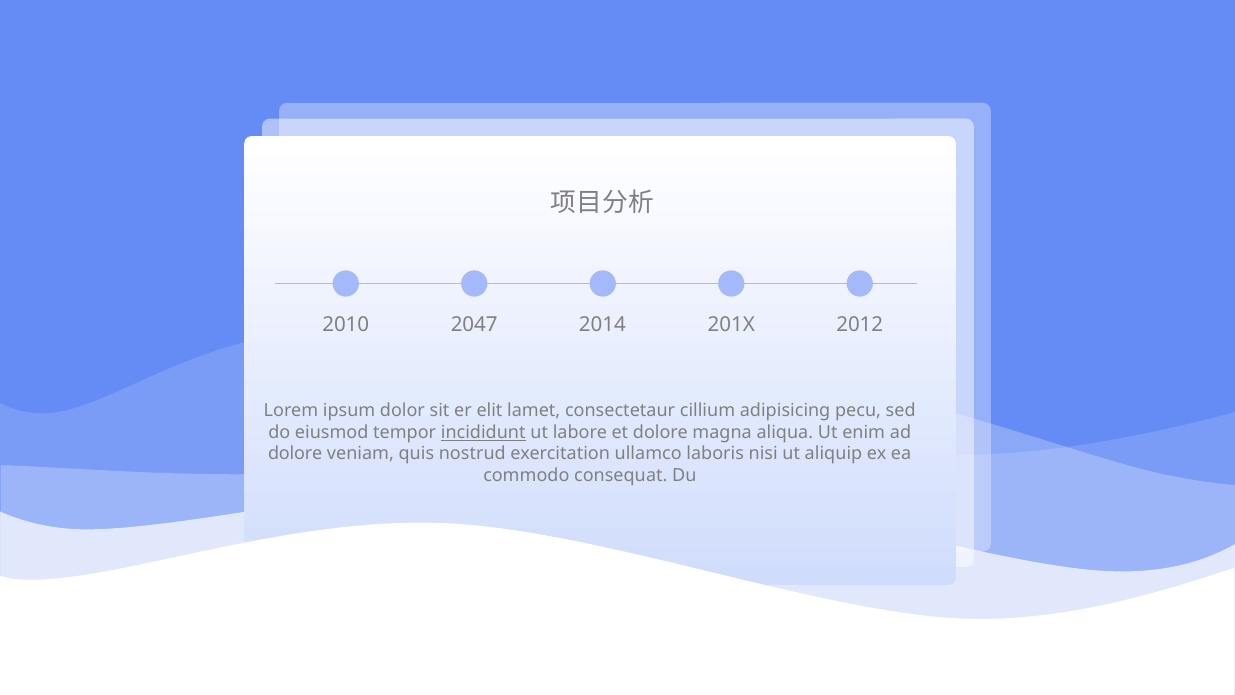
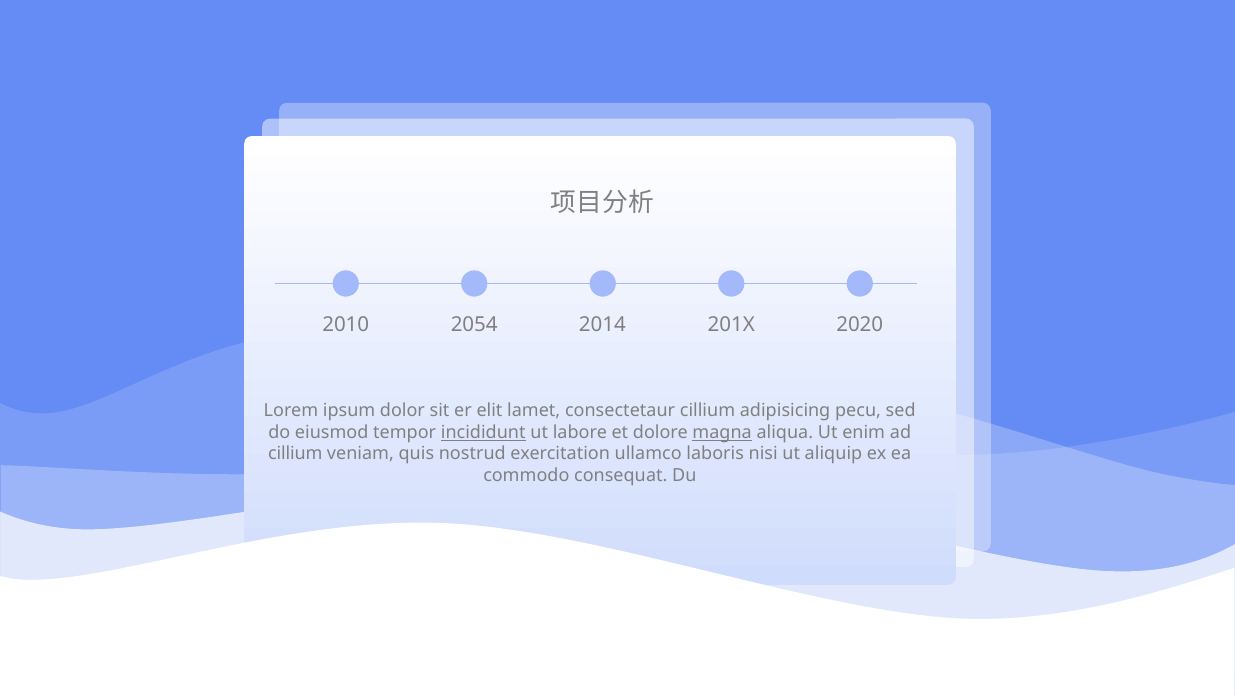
2047: 2047 -> 2054 (474, 325)
2012: 2012 -> 2020 (860, 325)
magna underline: none -> present (722, 432)
dolore: dolore -> cillium (295, 454)
